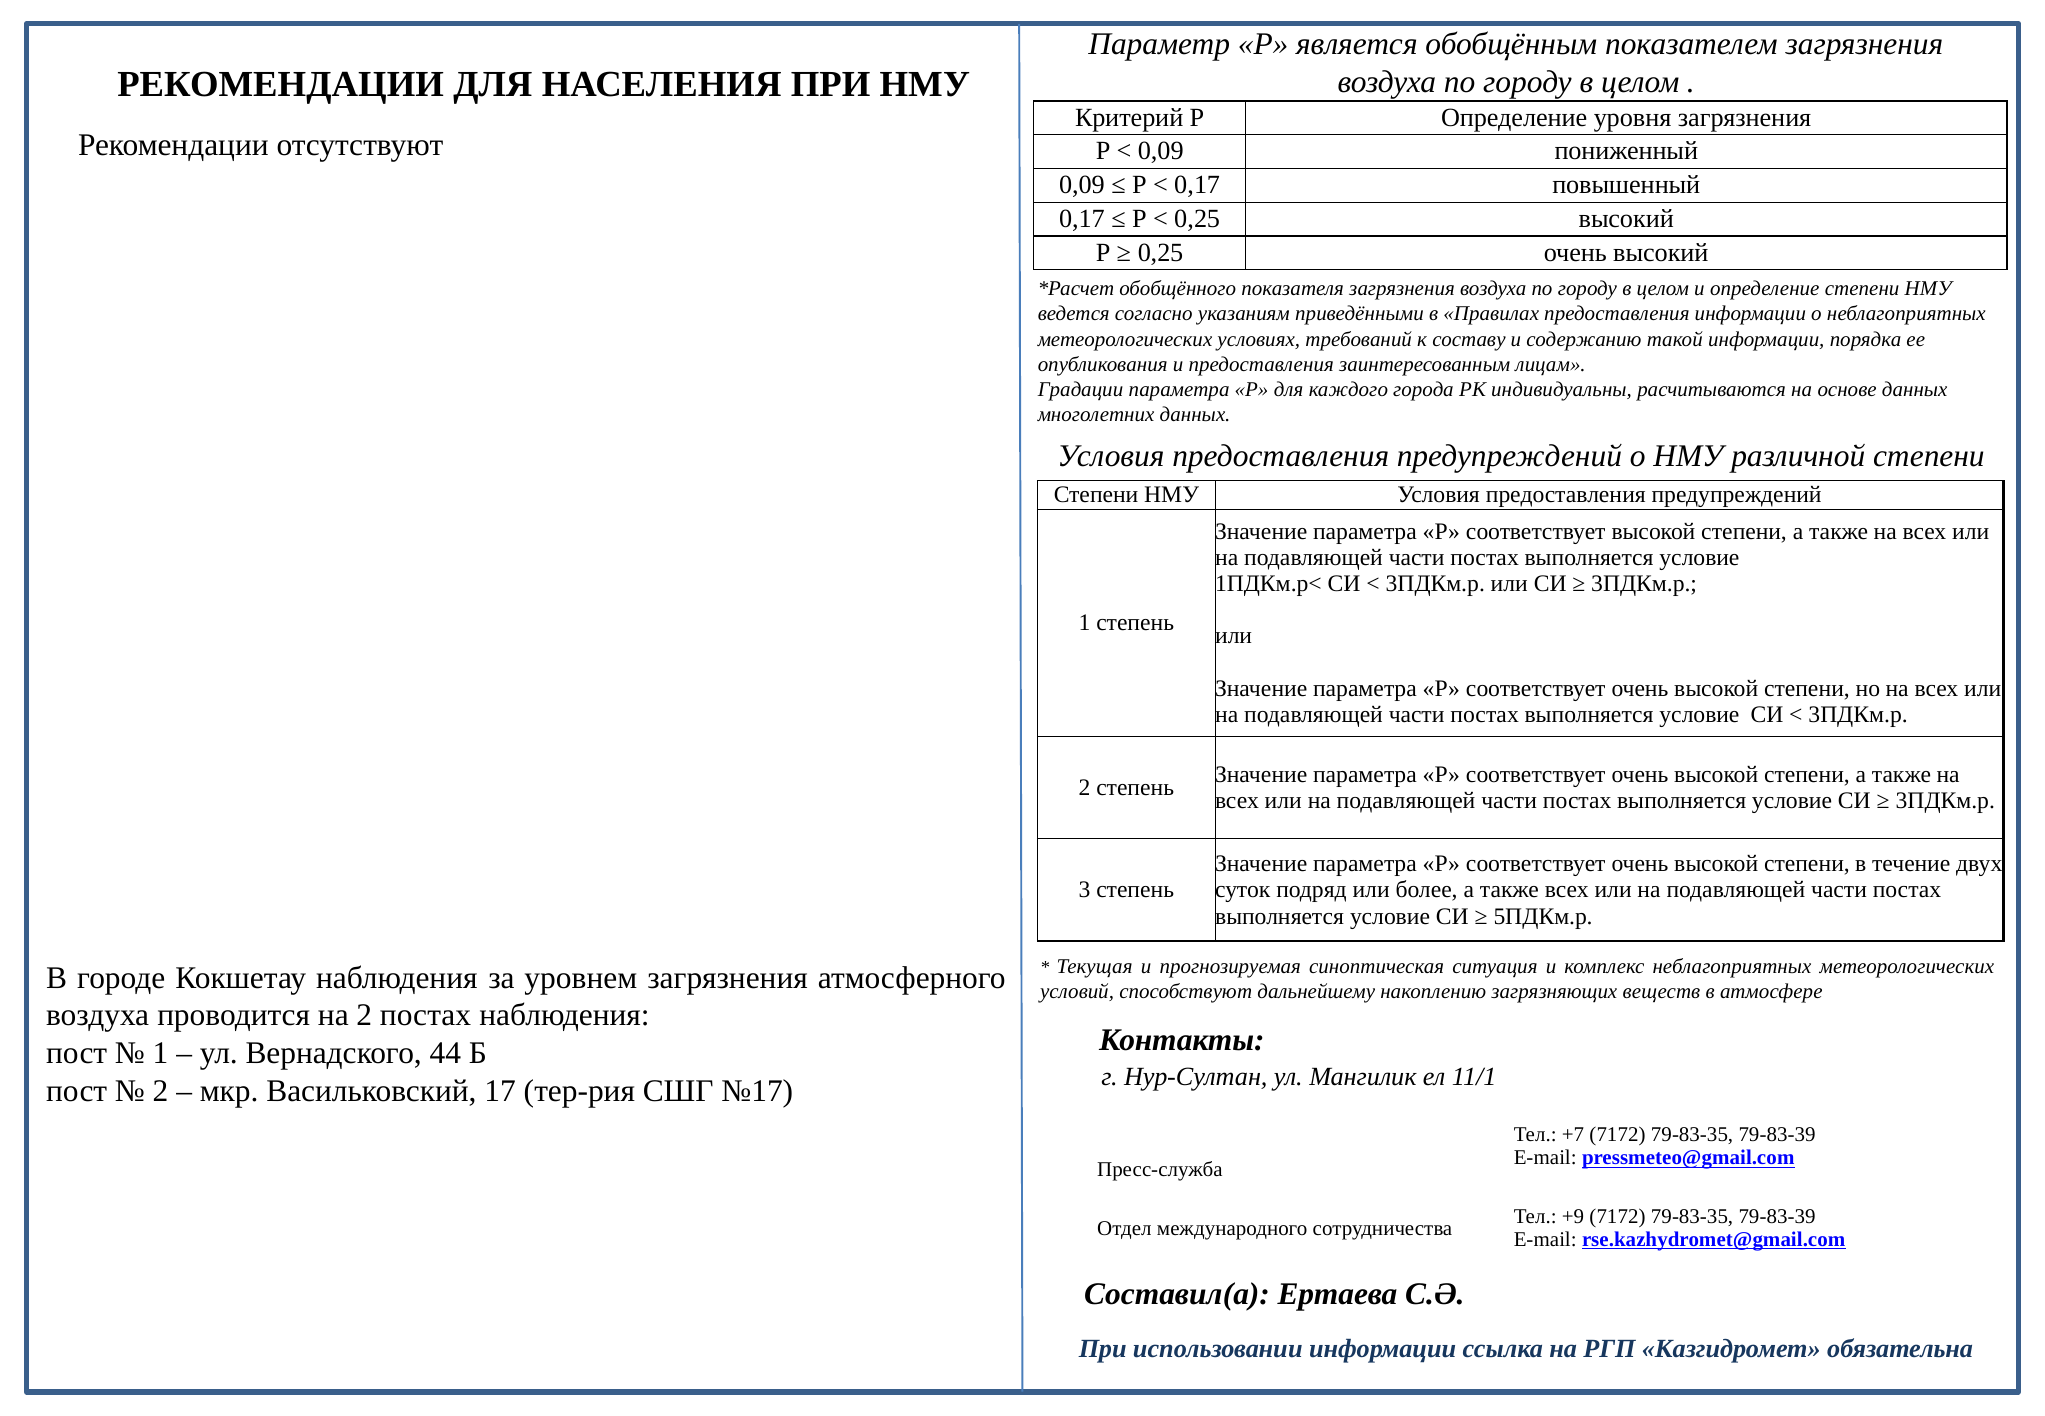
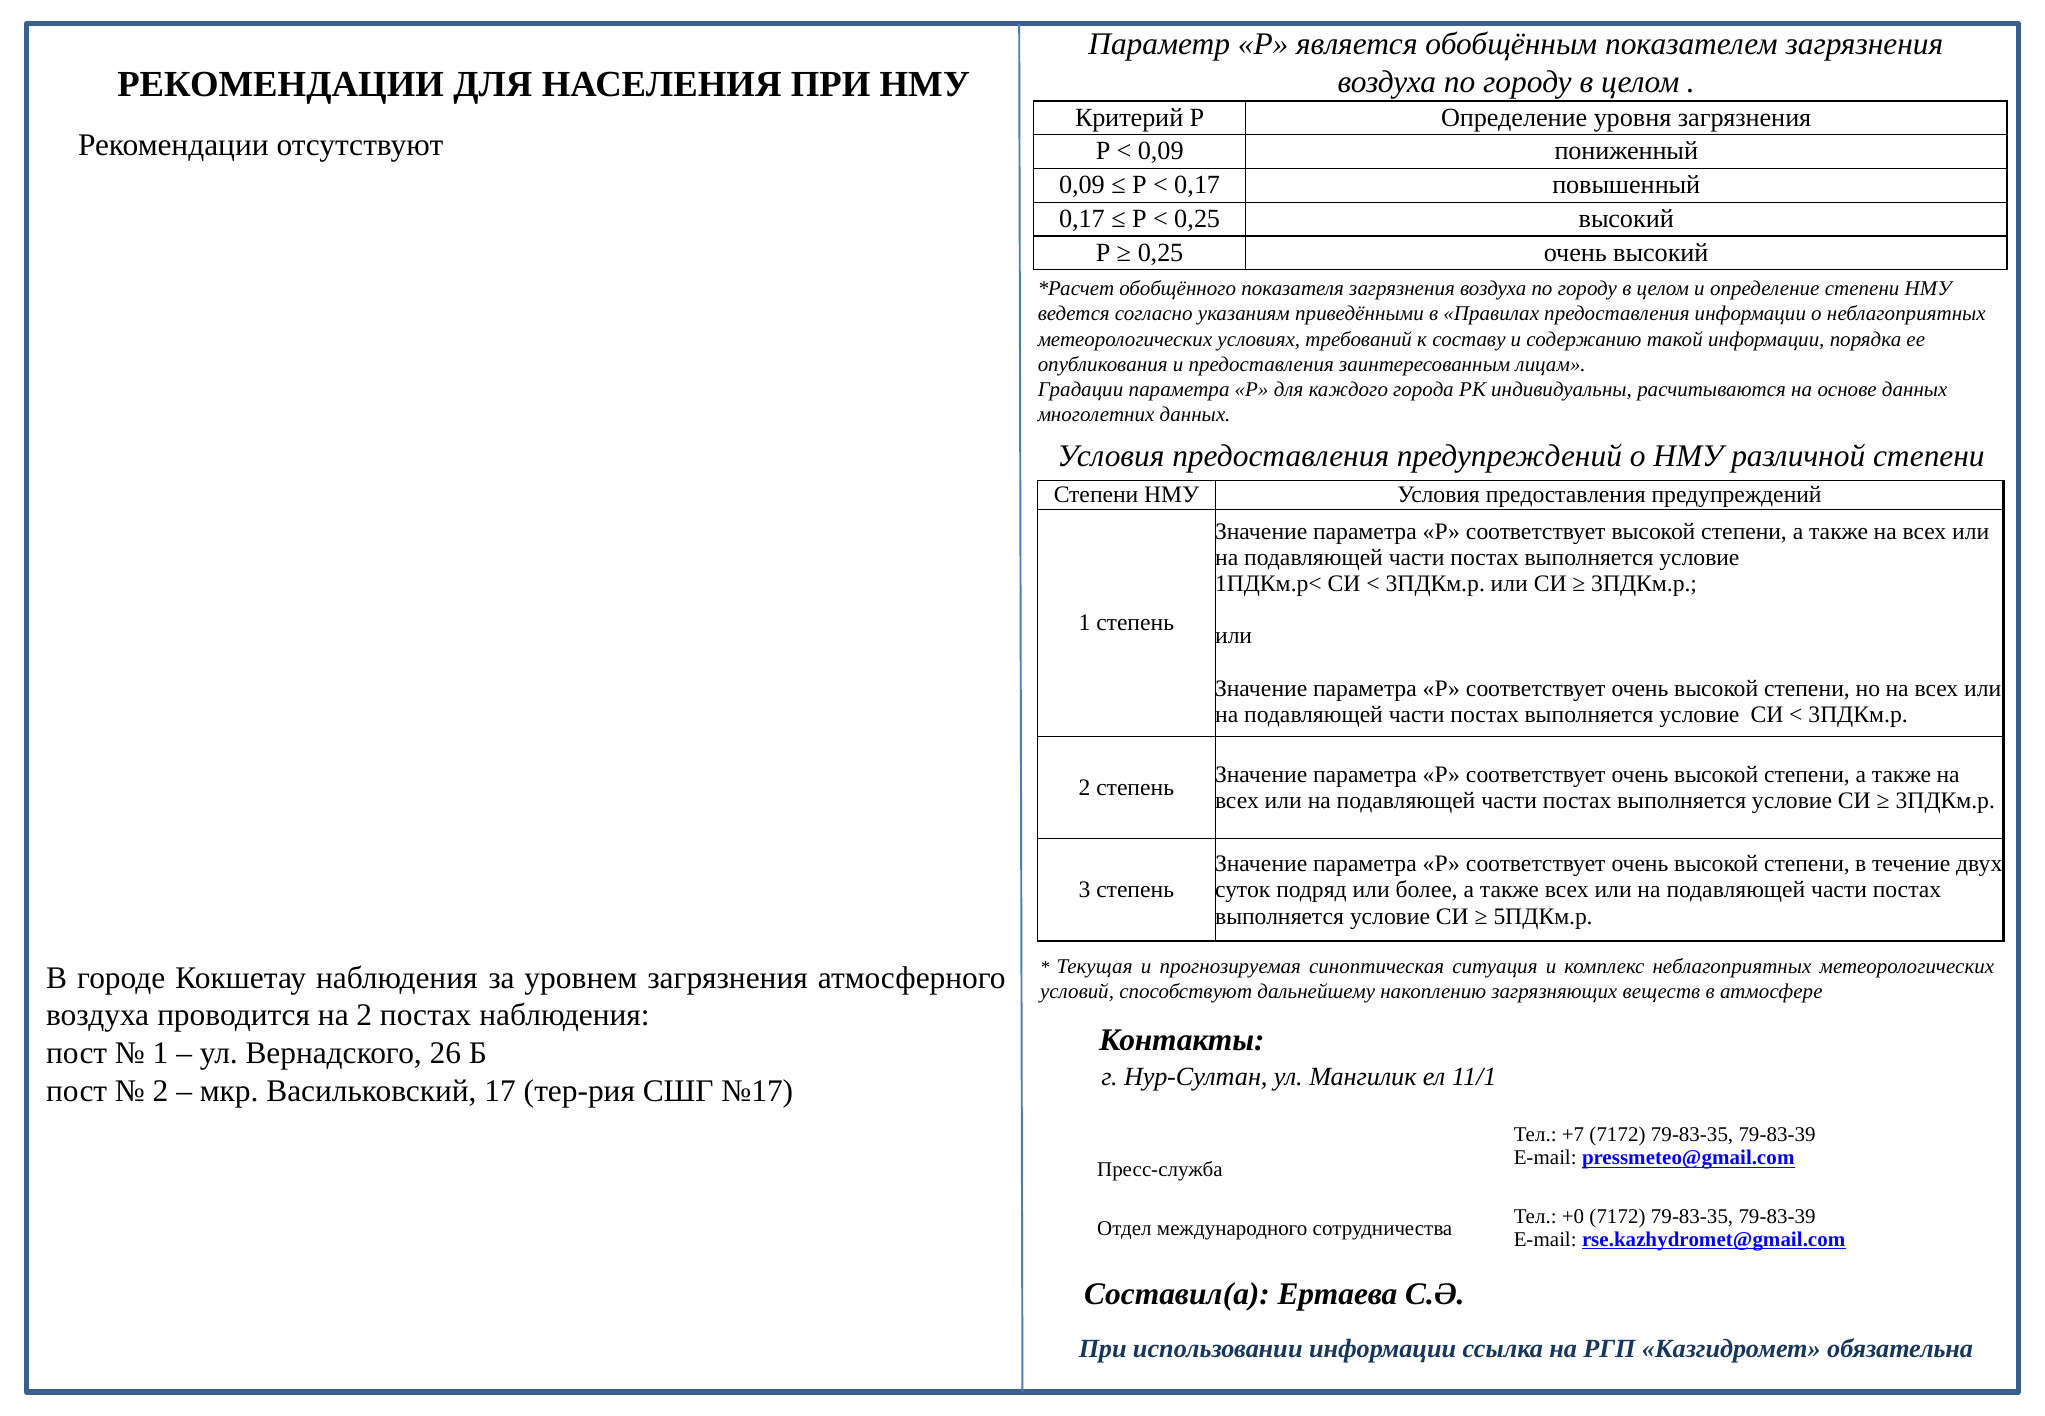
44: 44 -> 26 (445, 1053)
+9: +9 -> +0 (1573, 1216)
